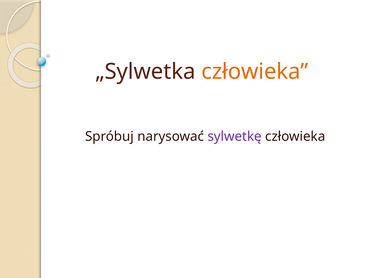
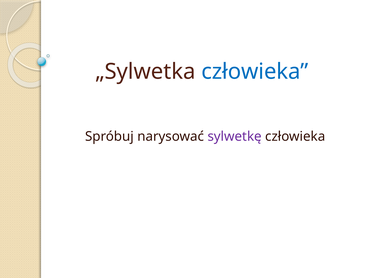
człowieka colour: orange -> blue (255, 72)
